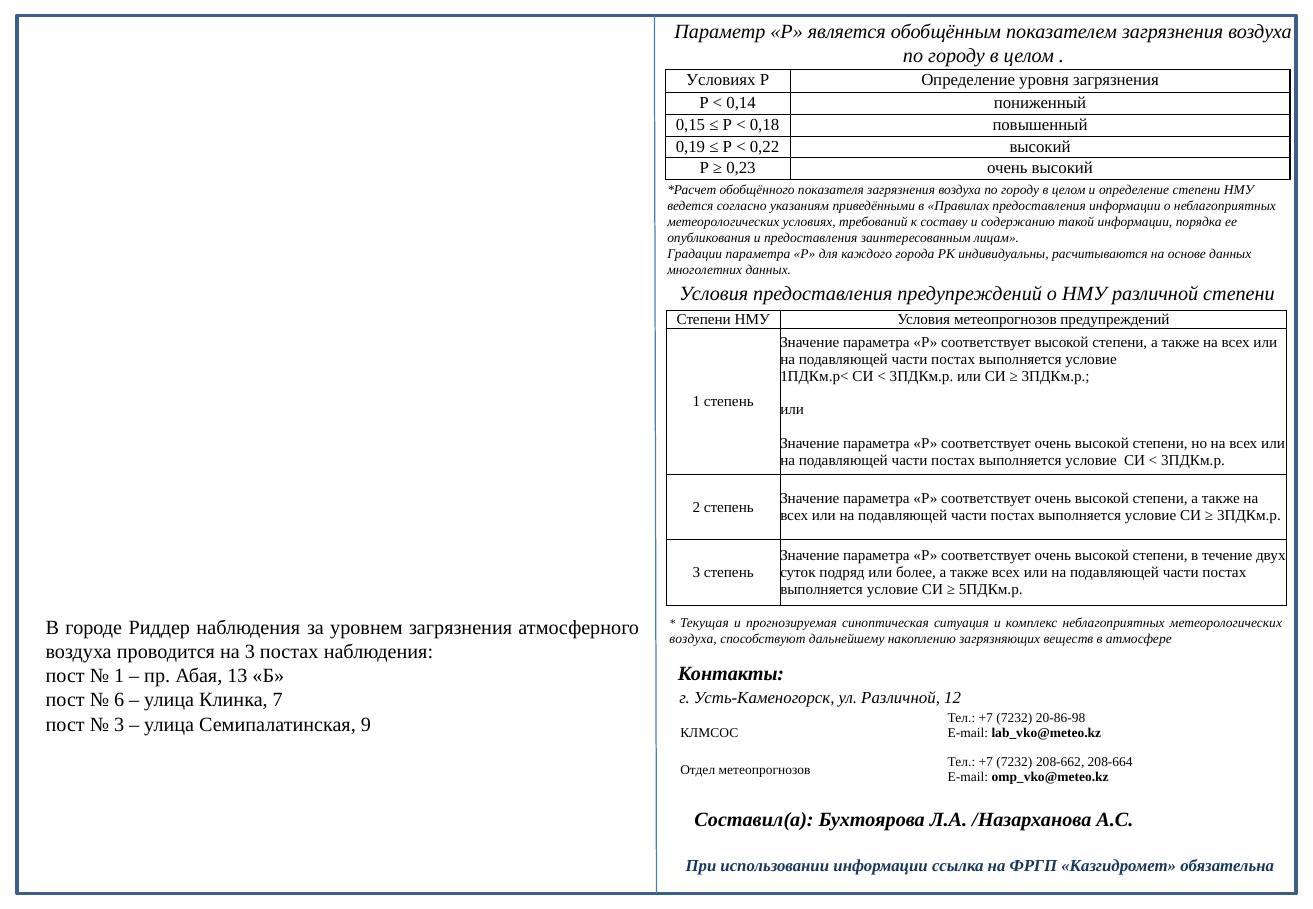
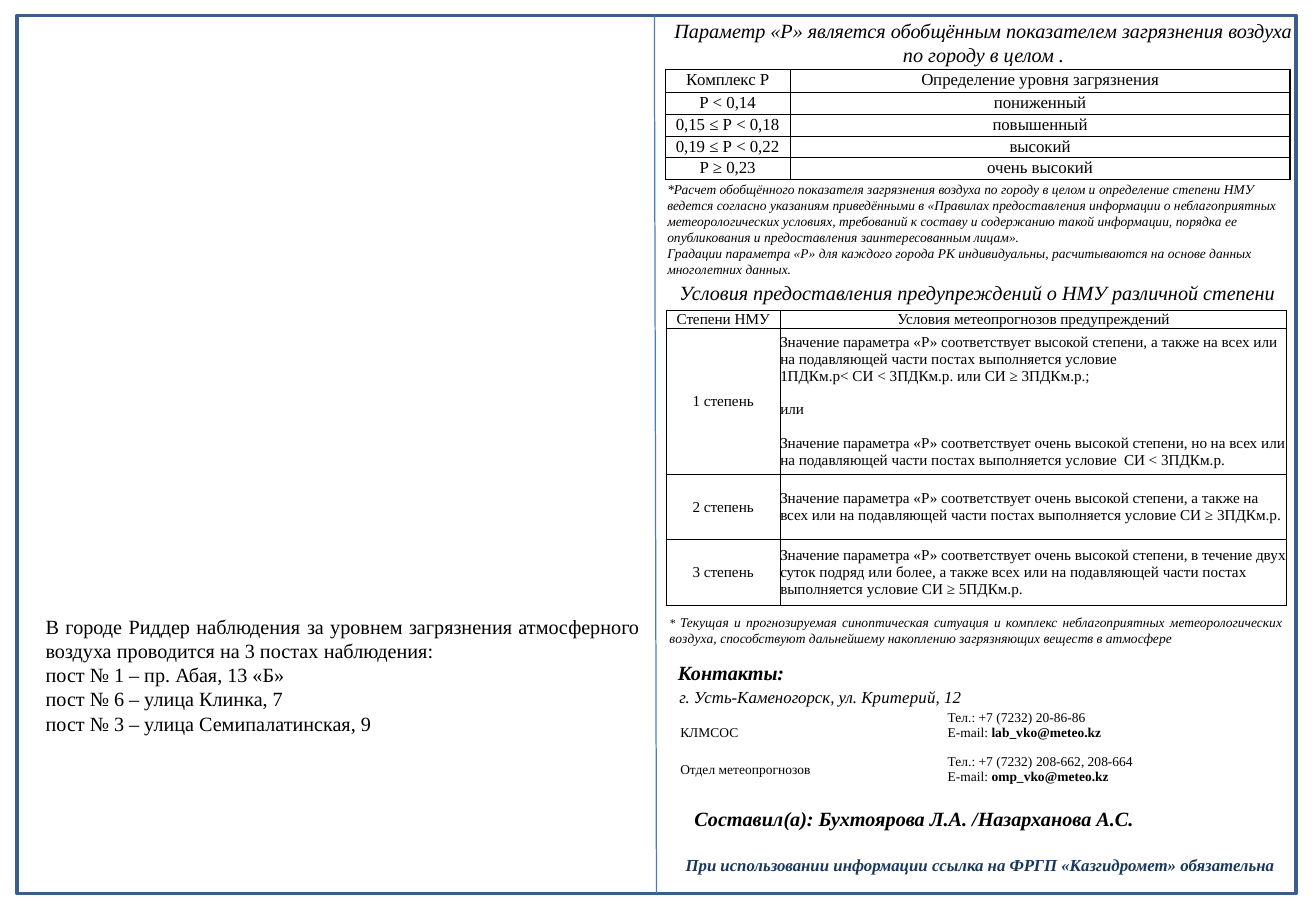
Условиях: Условиях -> Комплекс (721, 80)
ул Различной: Различной -> Критерий (901, 698)
20-86-98: 20-86-98 -> 20-86-86 (1061, 718)
